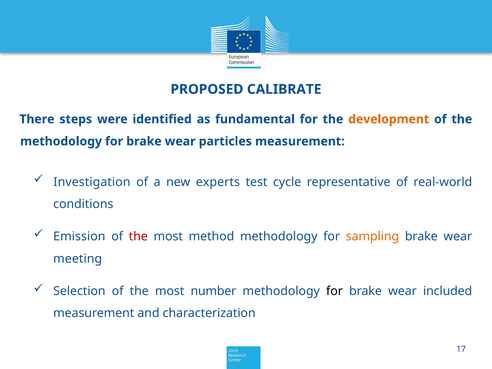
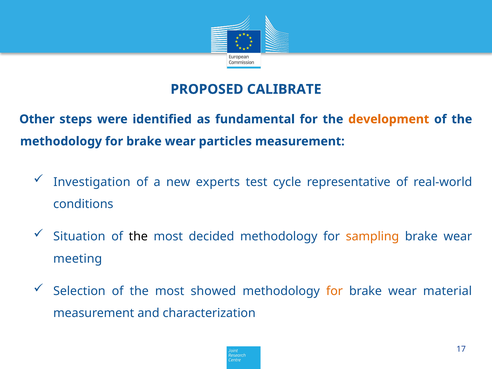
There: There -> Other (37, 119)
Emission: Emission -> Situation (79, 236)
the colour: red -> black (138, 236)
method: method -> decided (212, 236)
number: number -> showed (213, 291)
for colour: black -> orange (334, 291)
included: included -> material (448, 291)
